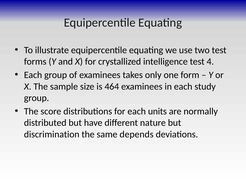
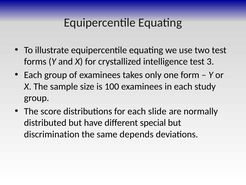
4: 4 -> 3 (210, 61)
464: 464 -> 100 (112, 86)
units: units -> slide (157, 111)
nature: nature -> special (153, 122)
